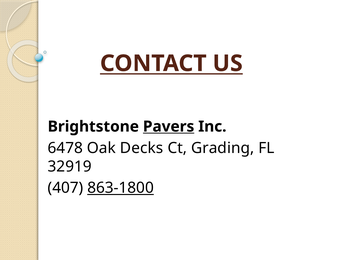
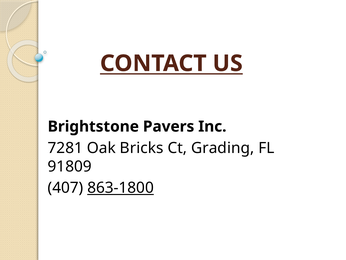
Pavers underline: present -> none (169, 126)
6478: 6478 -> 7281 (65, 148)
Decks: Decks -> Bricks (142, 148)
32919: 32919 -> 91809 (70, 166)
